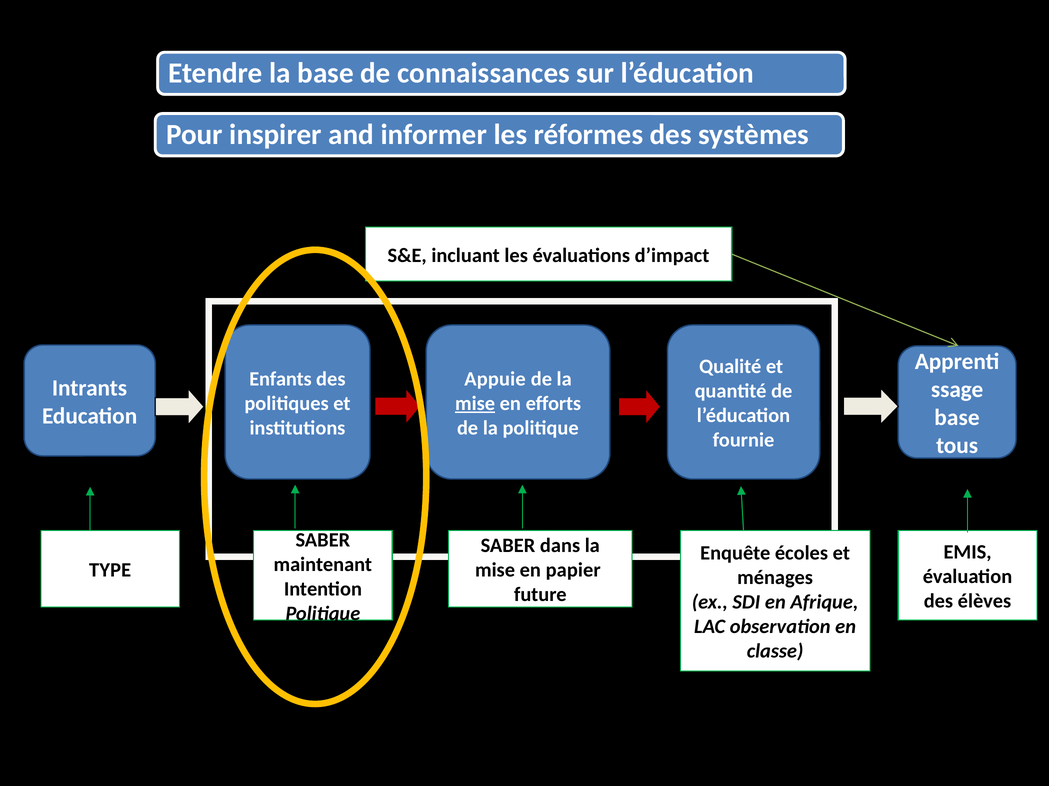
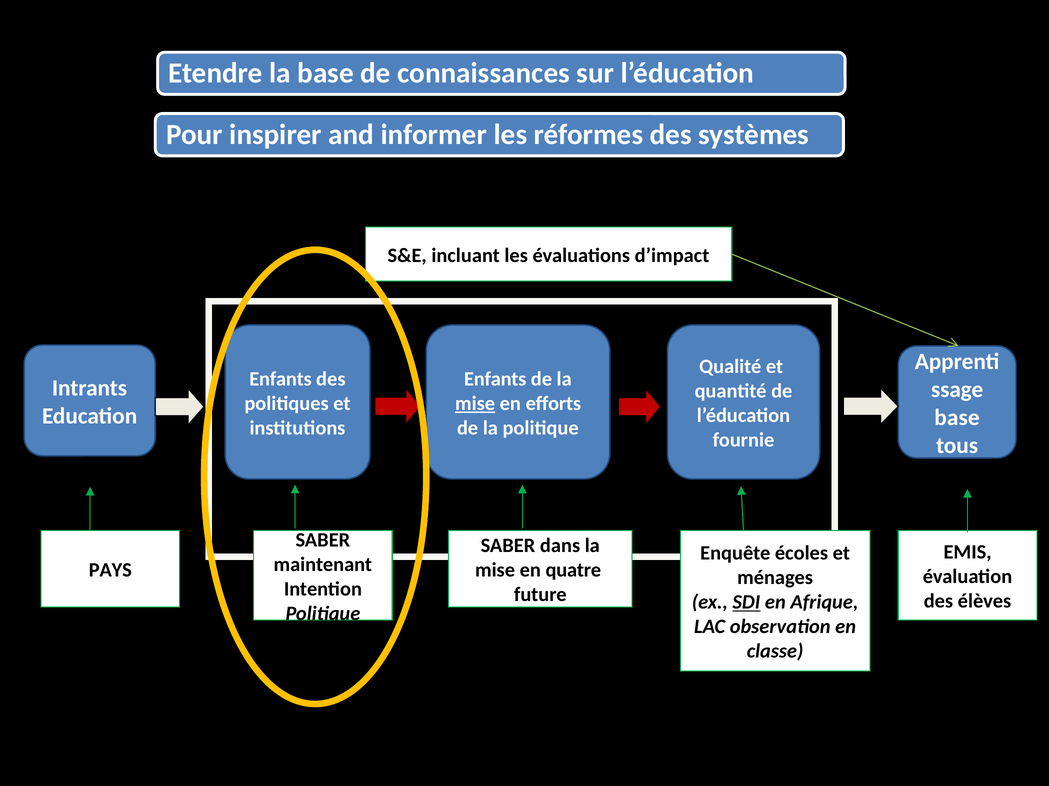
Appuie: Appuie -> Enfants (495, 379)
TYPE: TYPE -> PAYS (110, 571)
papier: papier -> quatre (573, 571)
SDI underline: none -> present (746, 603)
